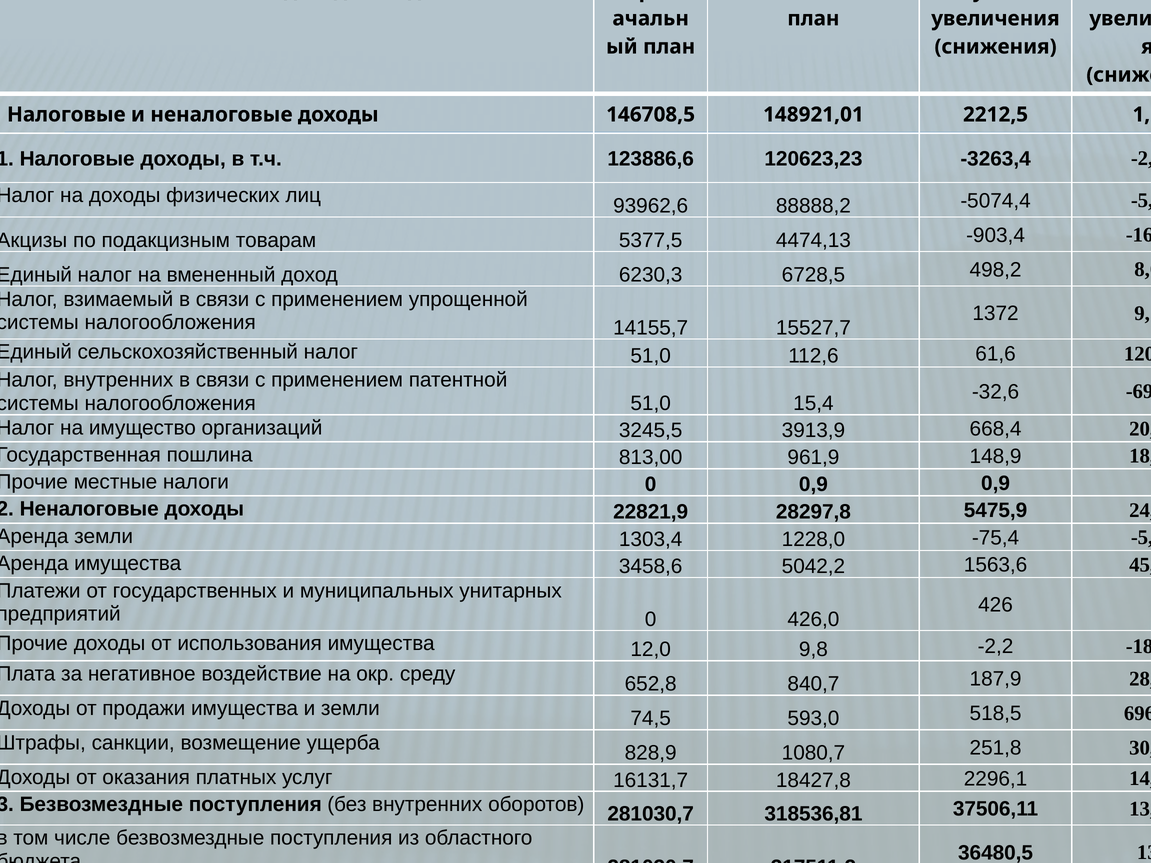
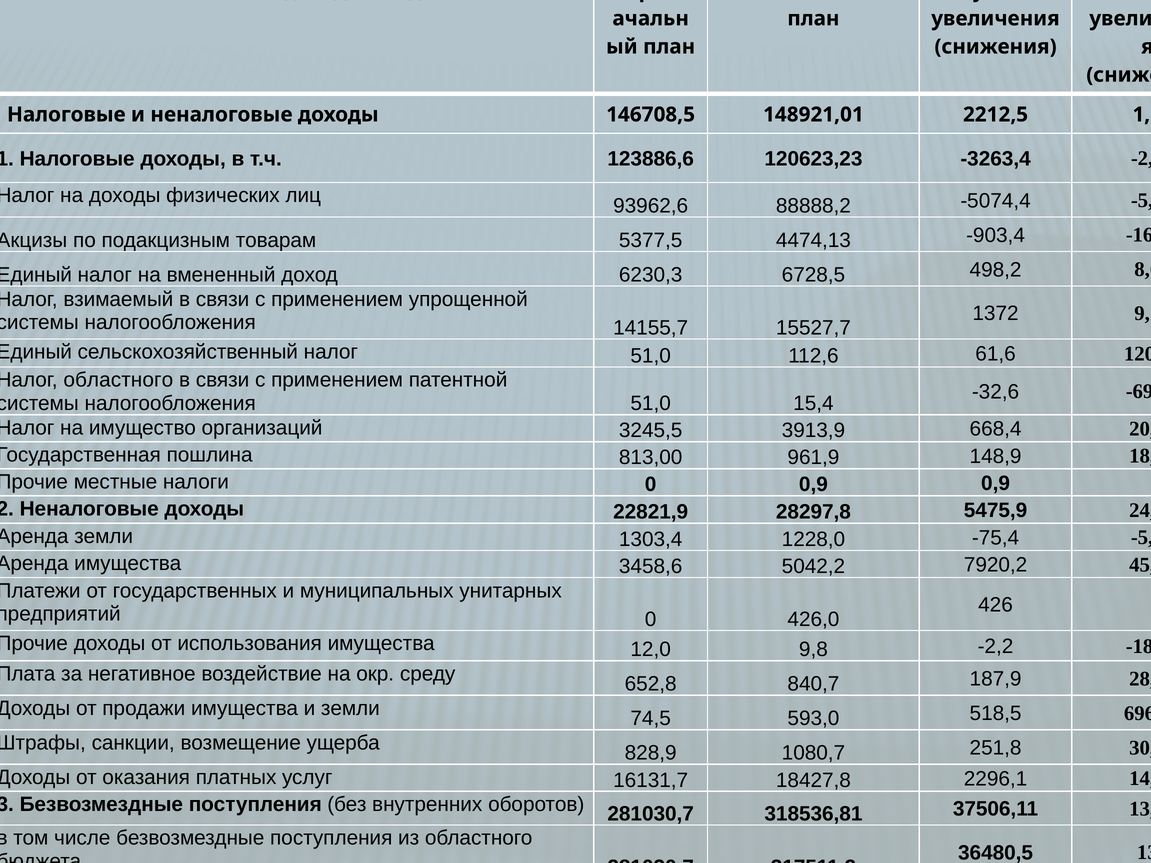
внутренних: внутренних -> областного (118, 380)
1563,6: 1563,6 -> 7920,2 (996, 565)
